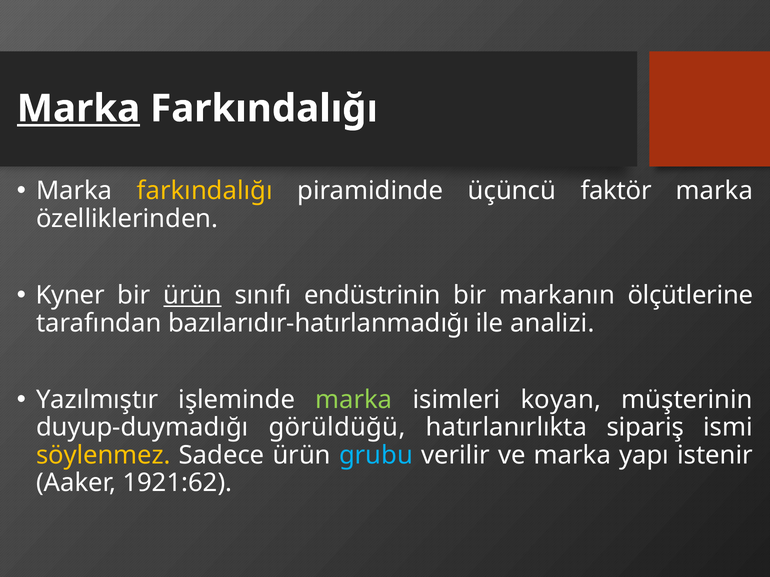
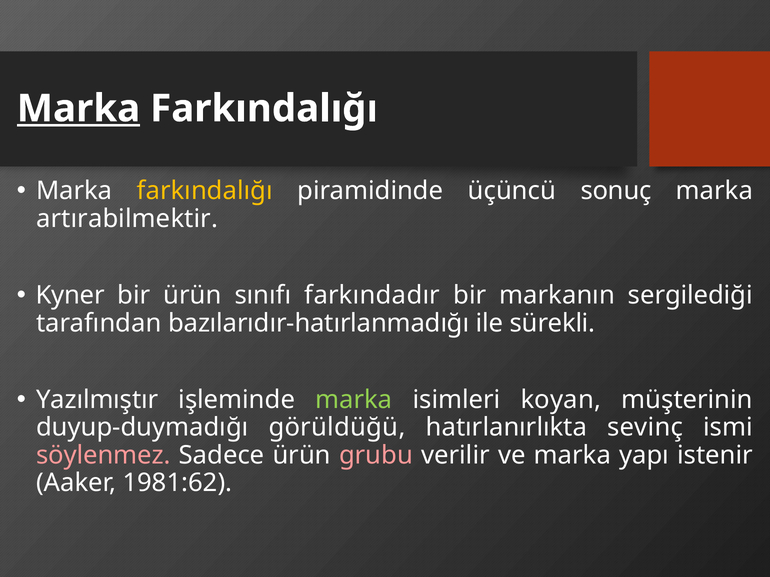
faktör: faktör -> sonuç (616, 191)
özelliklerinden: özelliklerinden -> artırabilmektir (127, 219)
ürün underline: present -> none (192, 296)
endüstrinin: endüstrinin -> farkındadır (372, 296)
ölçütlerine: ölçütlerine -> sergilediği (690, 296)
analizi: analizi -> sürekli (553, 323)
sipariş: sipariş -> sevinç (645, 428)
söylenmez colour: yellow -> pink (103, 456)
grubu colour: light blue -> pink (376, 456)
1921:62: 1921:62 -> 1981:62 (177, 483)
